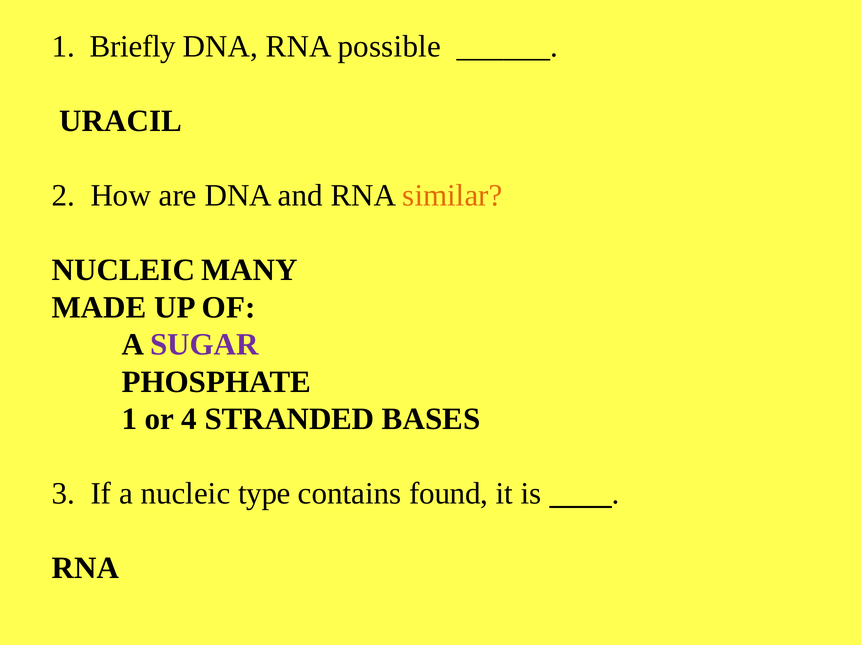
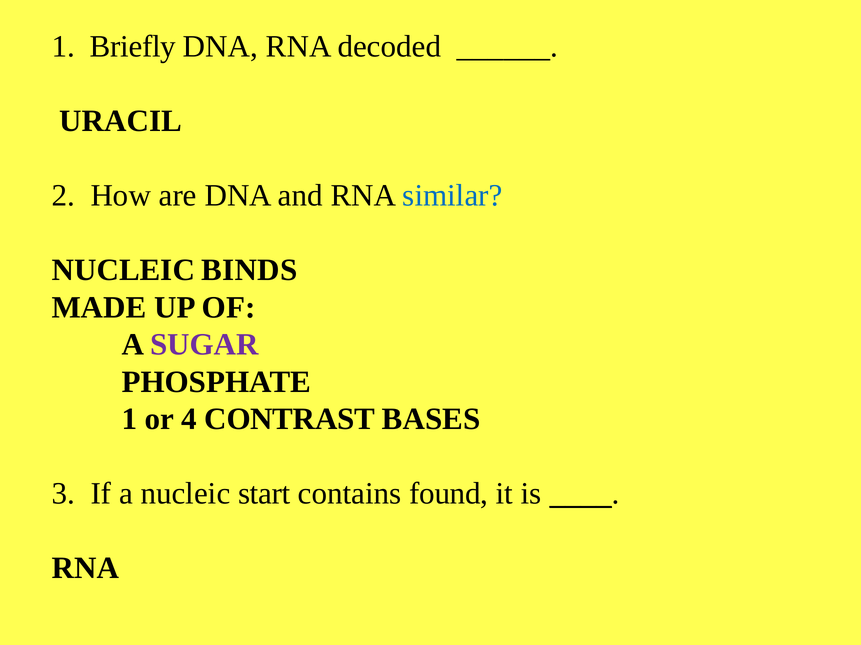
possible: possible -> decoded (389, 47)
similar colour: orange -> blue (452, 196)
MANY: MANY -> BINDS (249, 270)
STRANDED: STRANDED -> CONTRAST (290, 420)
type: type -> start (264, 494)
